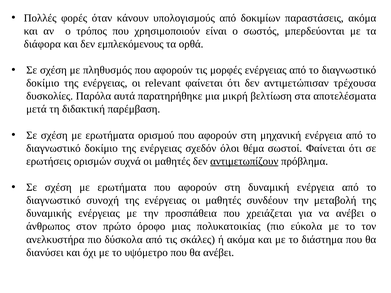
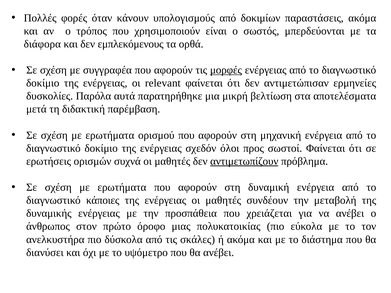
πληθυσμός: πληθυσμός -> συγγραφέα (107, 70)
μορφές underline: none -> present (226, 70)
τρέχουσα: τρέχουσα -> ερμηνείες (355, 83)
θέμα: θέμα -> προς (254, 148)
συνοχή: συνοχή -> κάποιες (103, 201)
